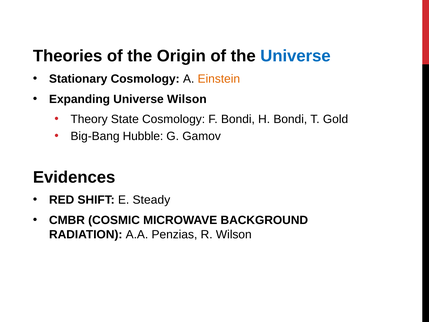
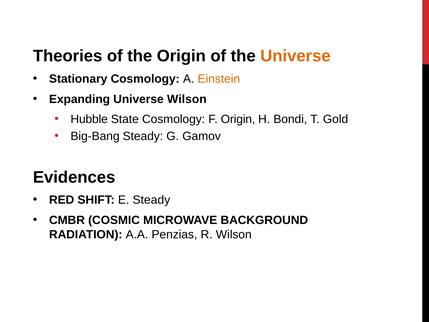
Universe colour: blue -> orange (295, 56)
Theory: Theory -> Hubble (89, 119)
F Bondi: Bondi -> Origin (238, 119)
Big-Bang Hubble: Hubble -> Steady (143, 136)
